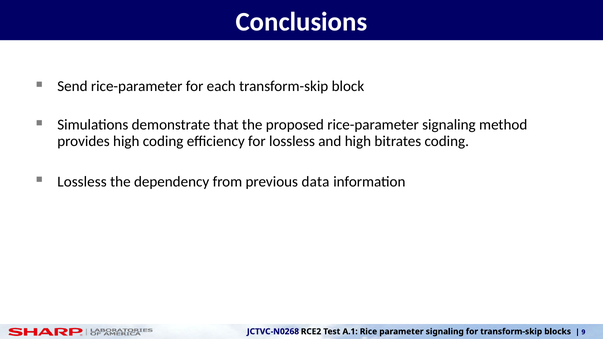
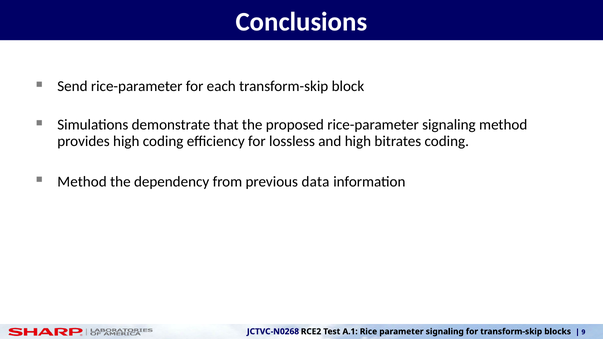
Lossless: Lossless -> Method (82, 182)
